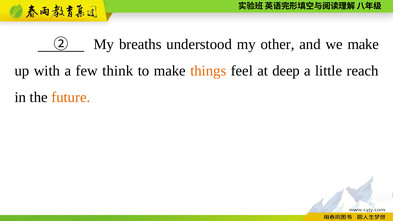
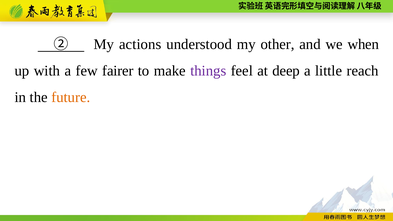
breaths: breaths -> actions (140, 44)
we make: make -> when (363, 44)
think: think -> fairer (118, 71)
things colour: orange -> purple (208, 71)
